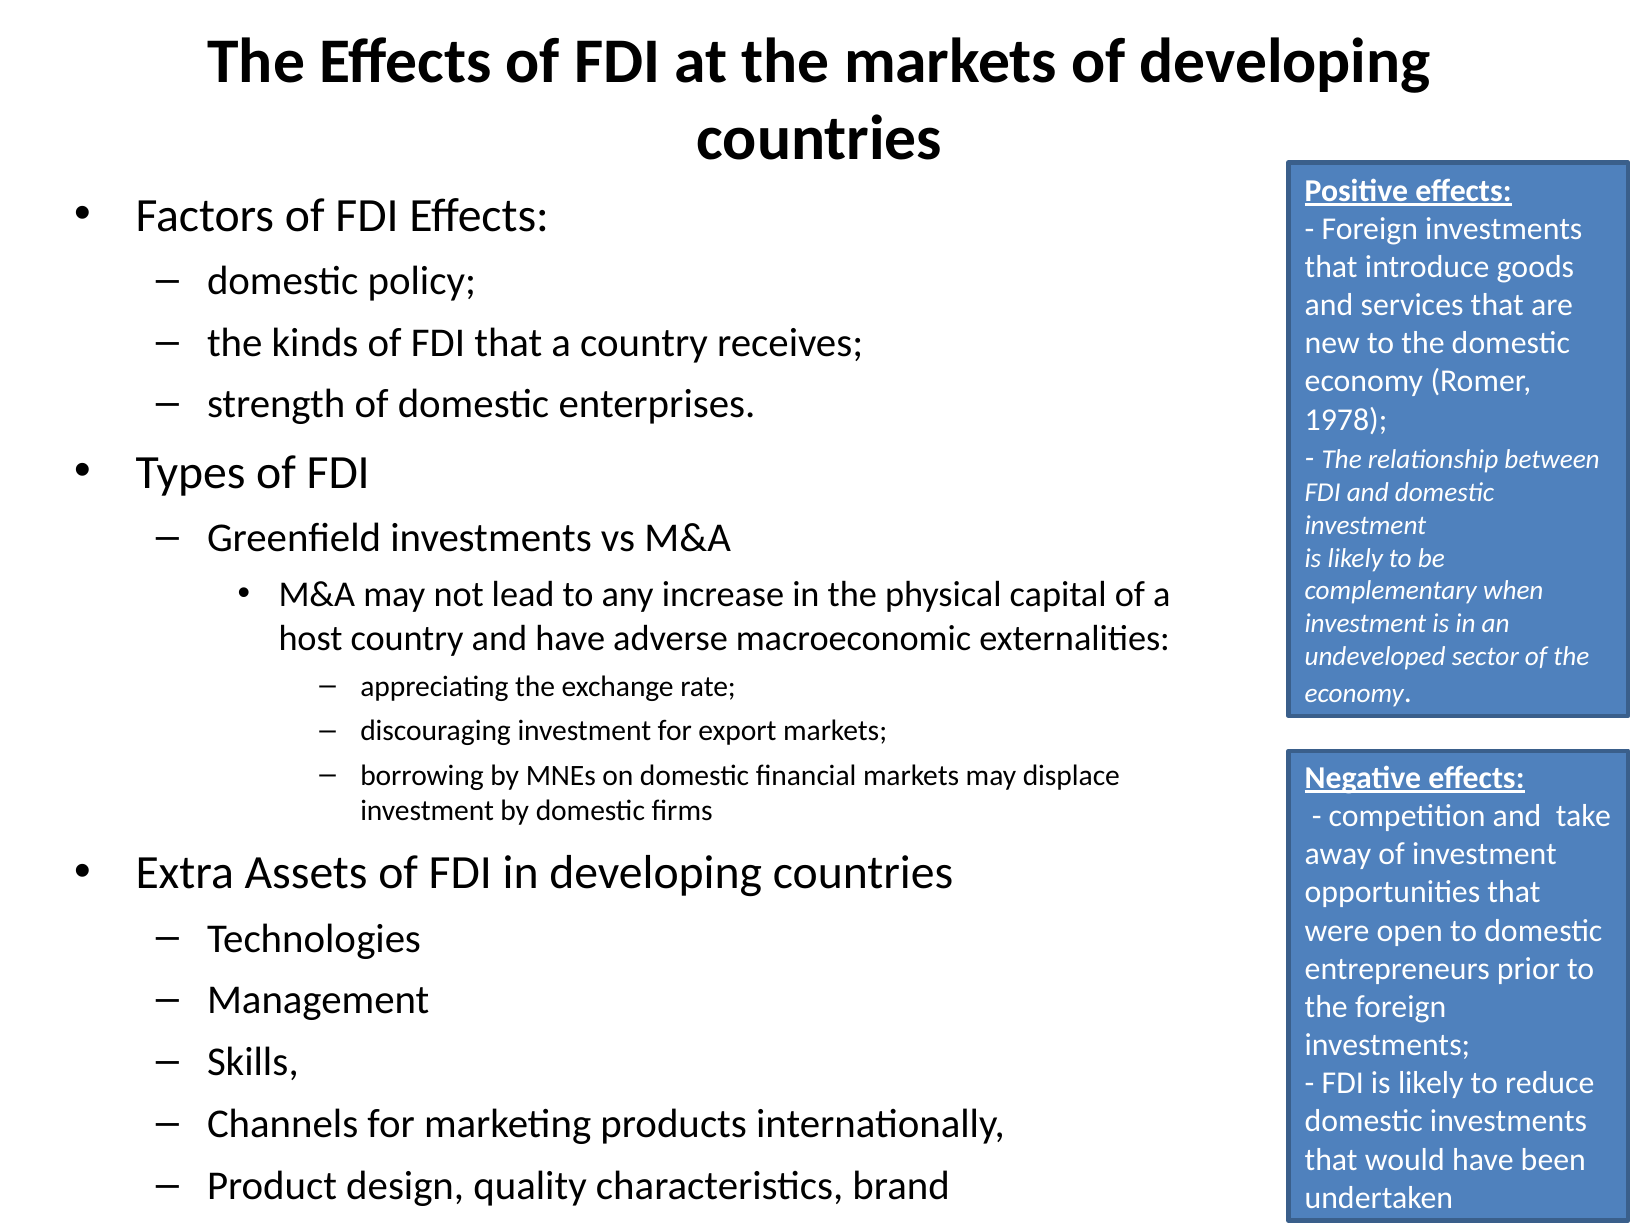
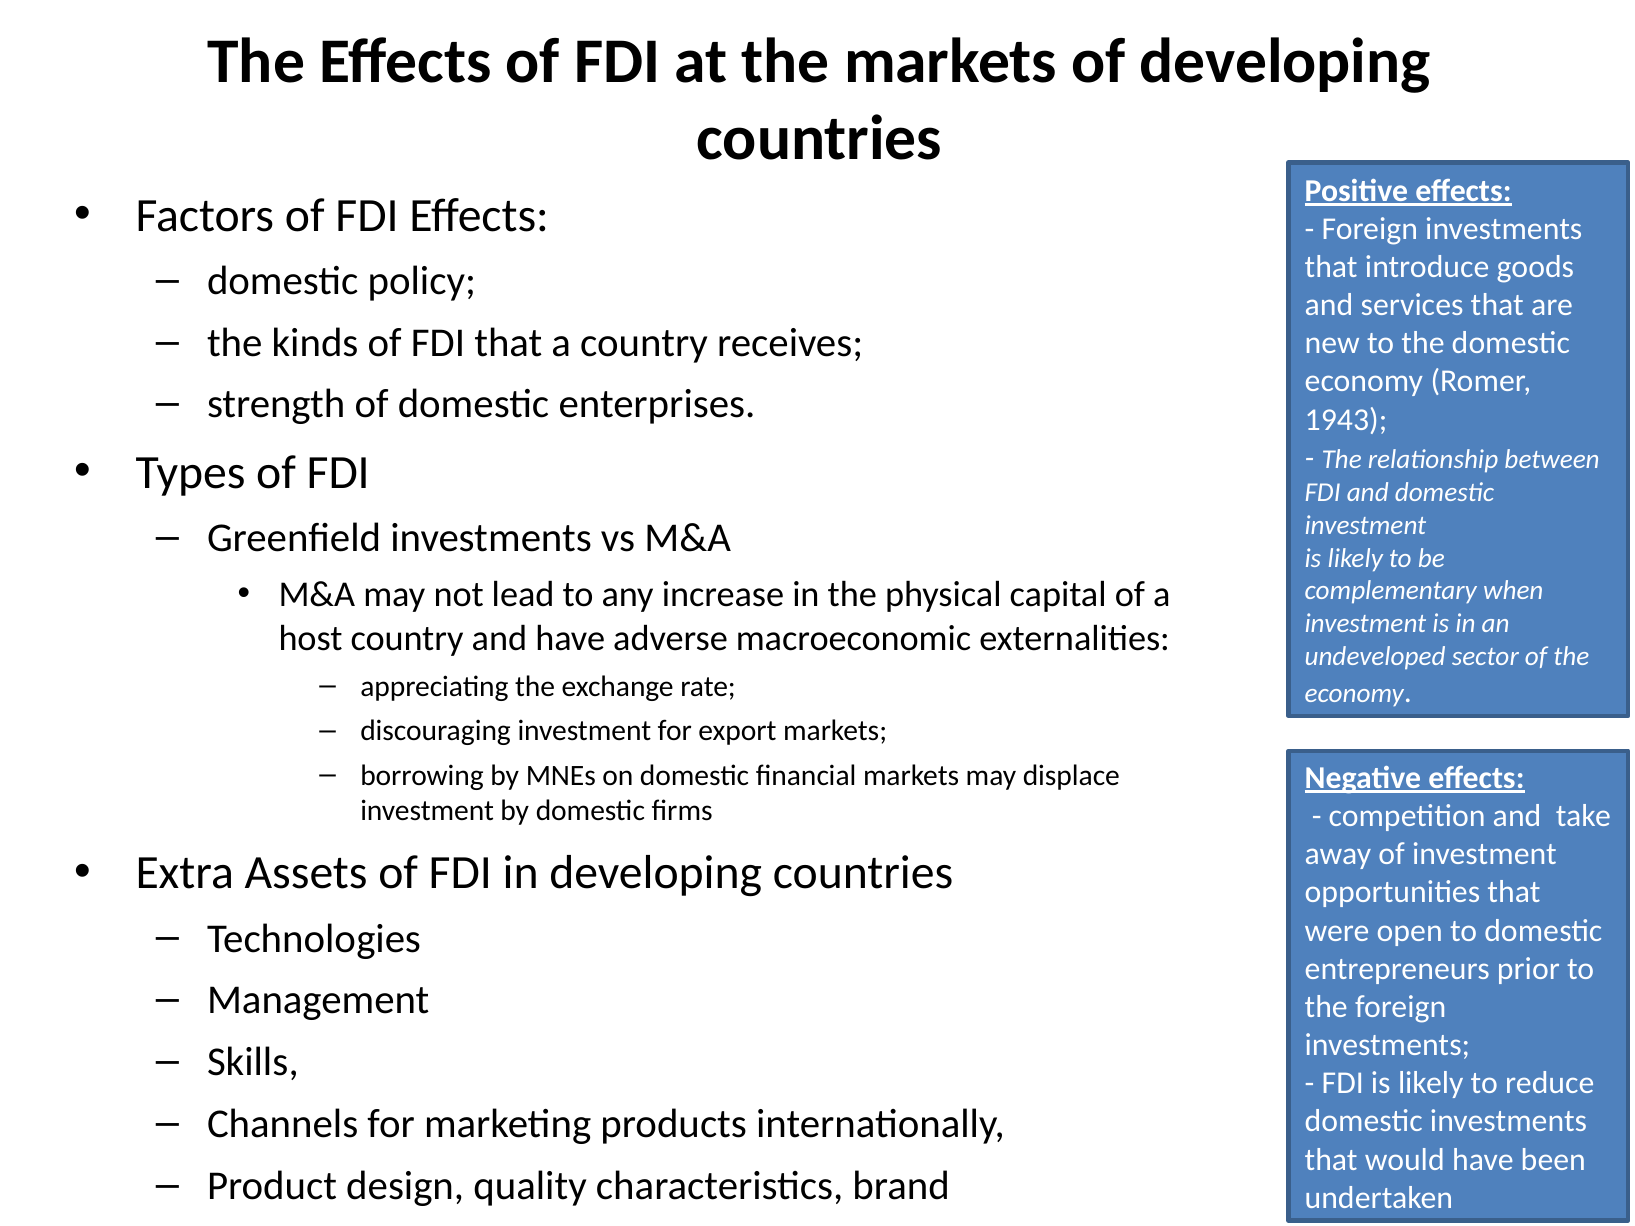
1978: 1978 -> 1943 (1346, 420)
